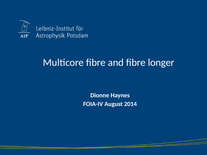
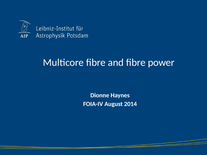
longer: longer -> power (161, 63)
